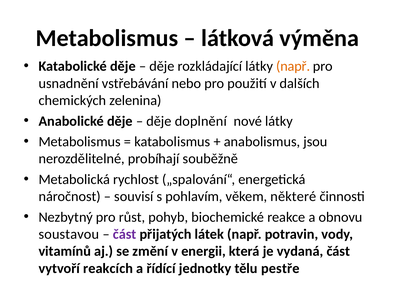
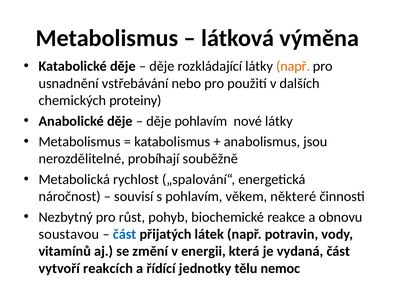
zelenina: zelenina -> proteiny (135, 101)
děje doplnění: doplnění -> pohlavím (201, 121)
část colour: purple -> blue (125, 234)
pestře: pestře -> nemoc (280, 269)
